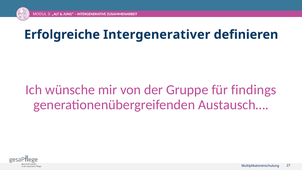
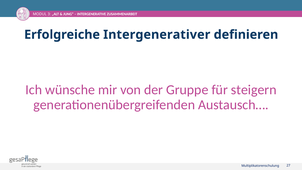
findings: findings -> steigern (254, 90)
